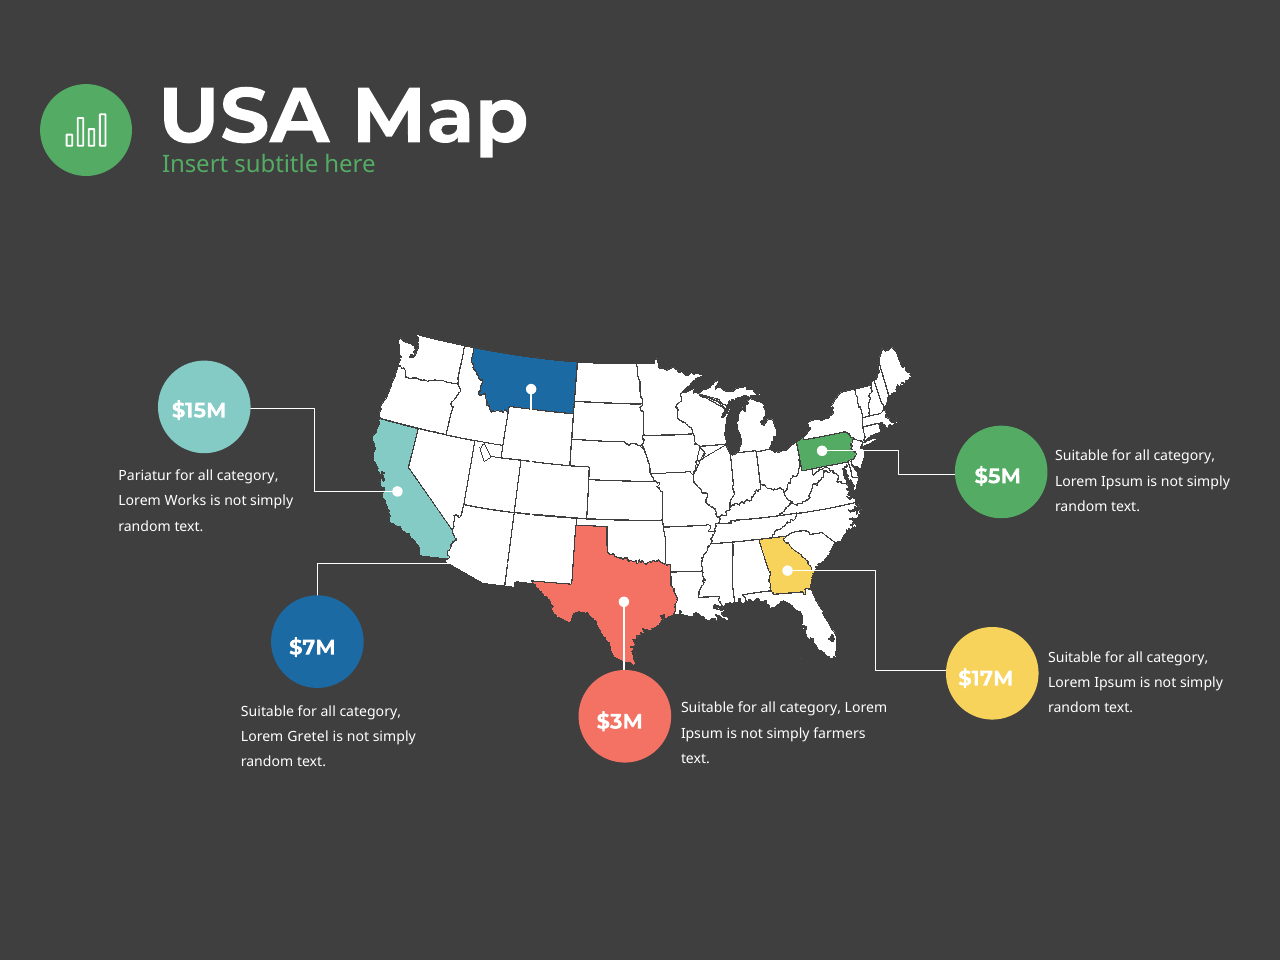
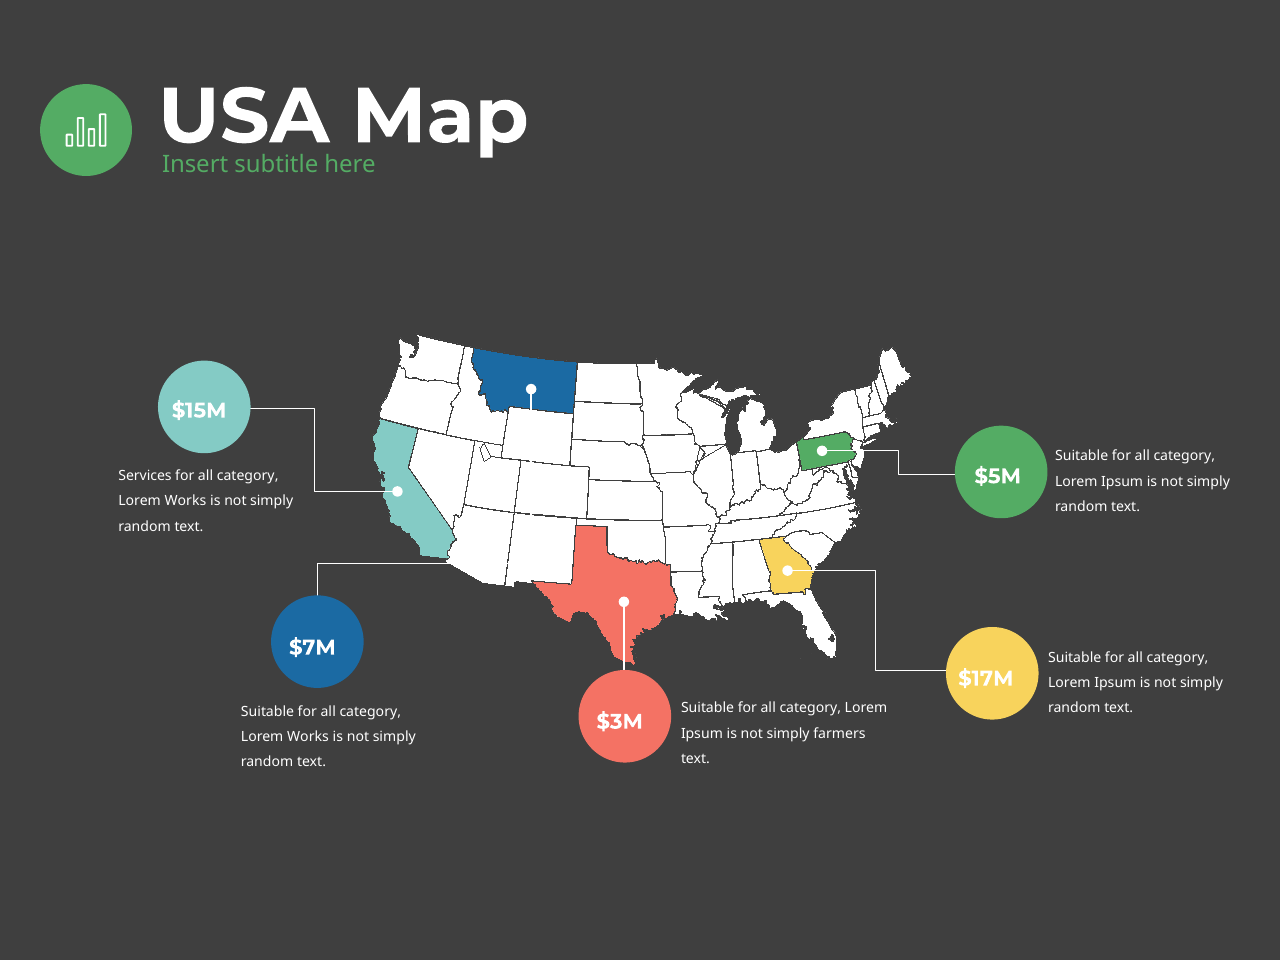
Pariatur: Pariatur -> Services (145, 476)
Gretel: Gretel -> Works (308, 737)
